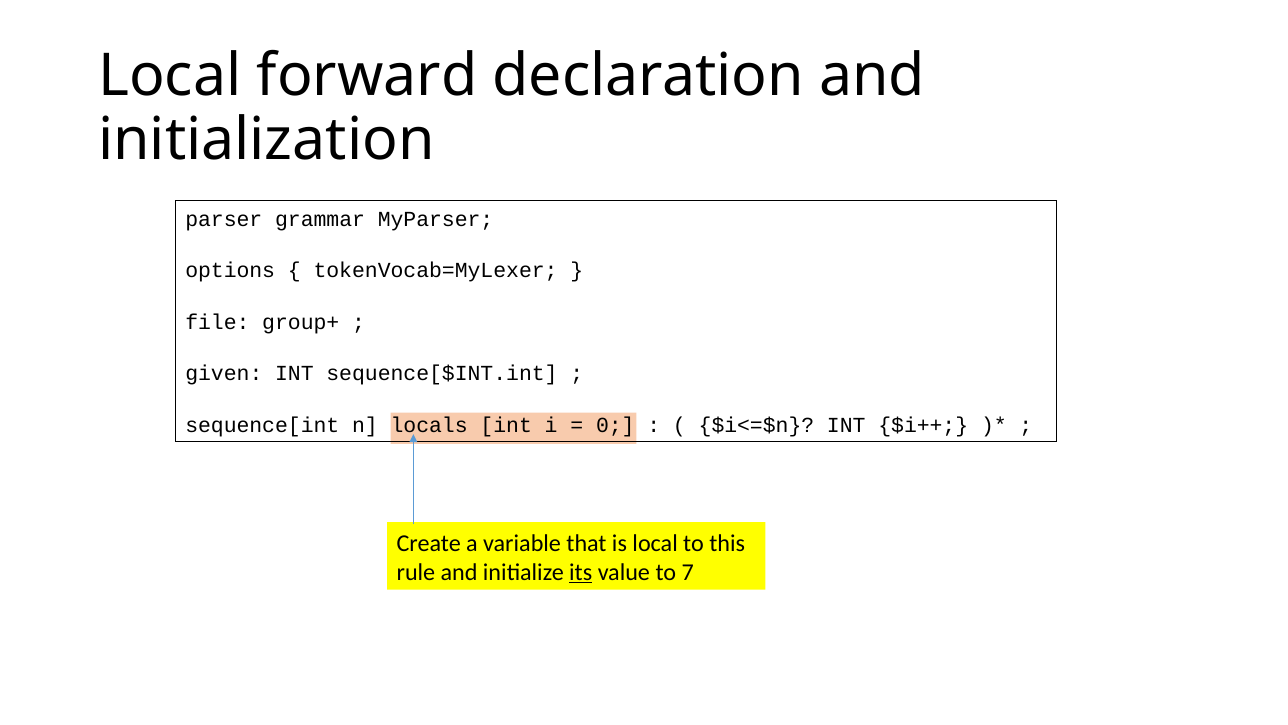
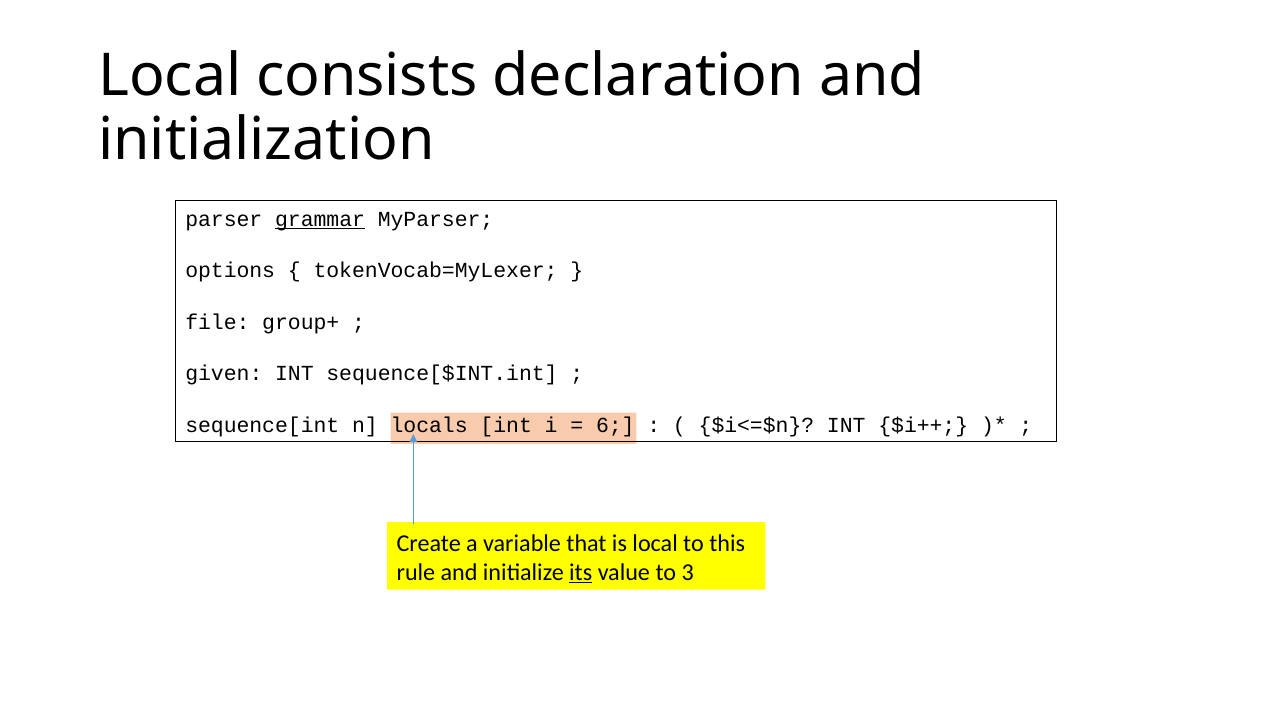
forward: forward -> consists (367, 76)
grammar underline: none -> present (320, 219)
0: 0 -> 6 (615, 425)
7: 7 -> 3 (688, 572)
